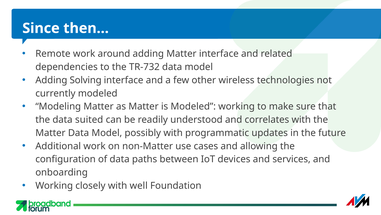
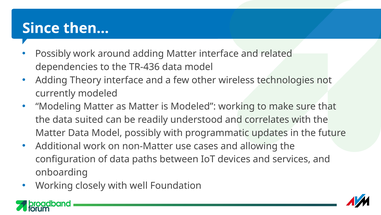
Remote: Remote -> Possibly (53, 54)
TR-732: TR-732 -> TR-436 (144, 67)
Solving: Solving -> Theory (86, 80)
